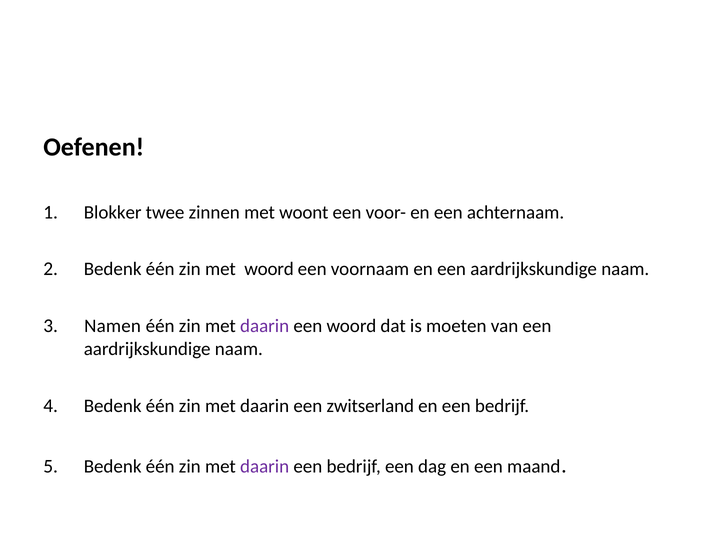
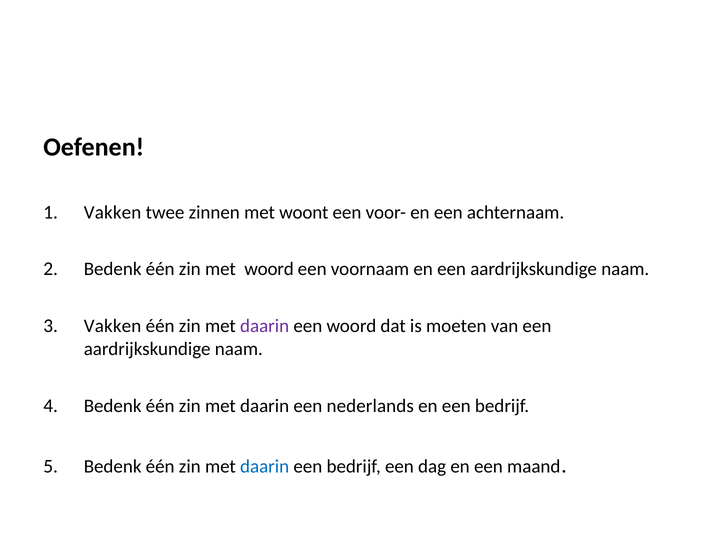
Blokker: Blokker -> Vakken (113, 212)
Namen: Namen -> Vakken (113, 326)
zwitserland: zwitserland -> nederlands (370, 406)
daarin colour: purple -> blue (265, 466)
